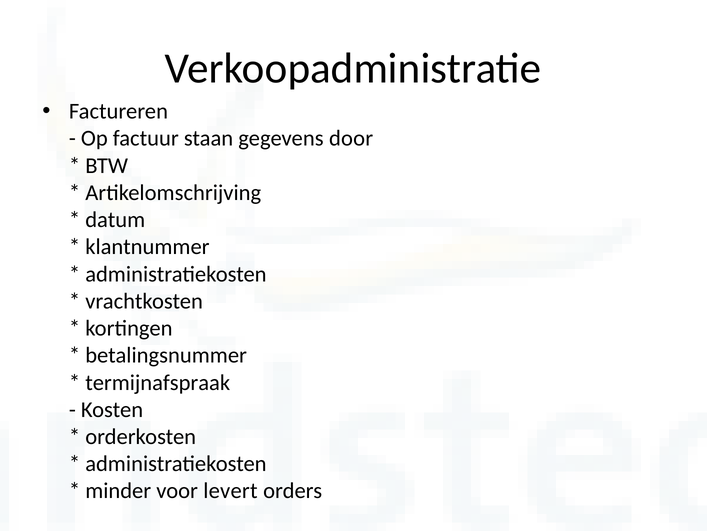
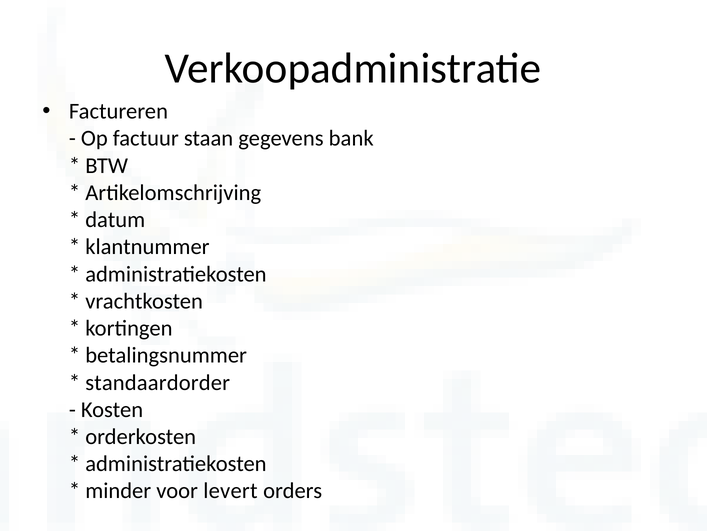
door: door -> bank (351, 138)
termijnafspraak: termijnafspraak -> standaardorder (158, 382)
